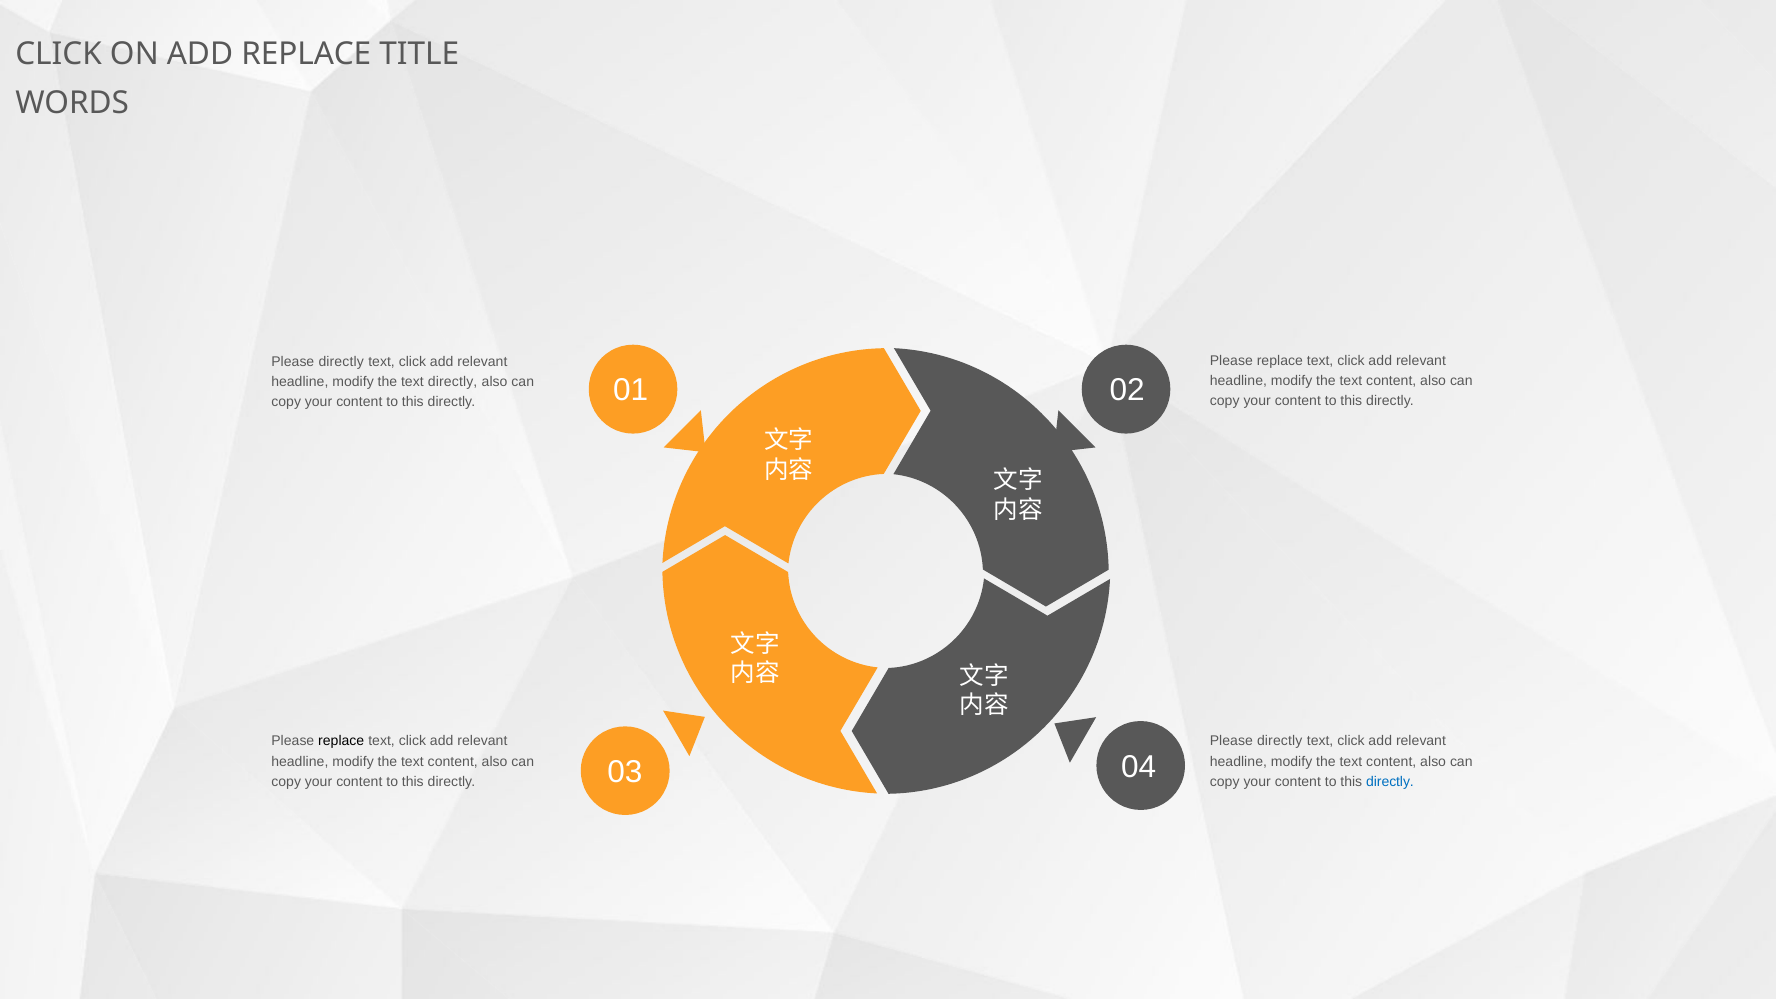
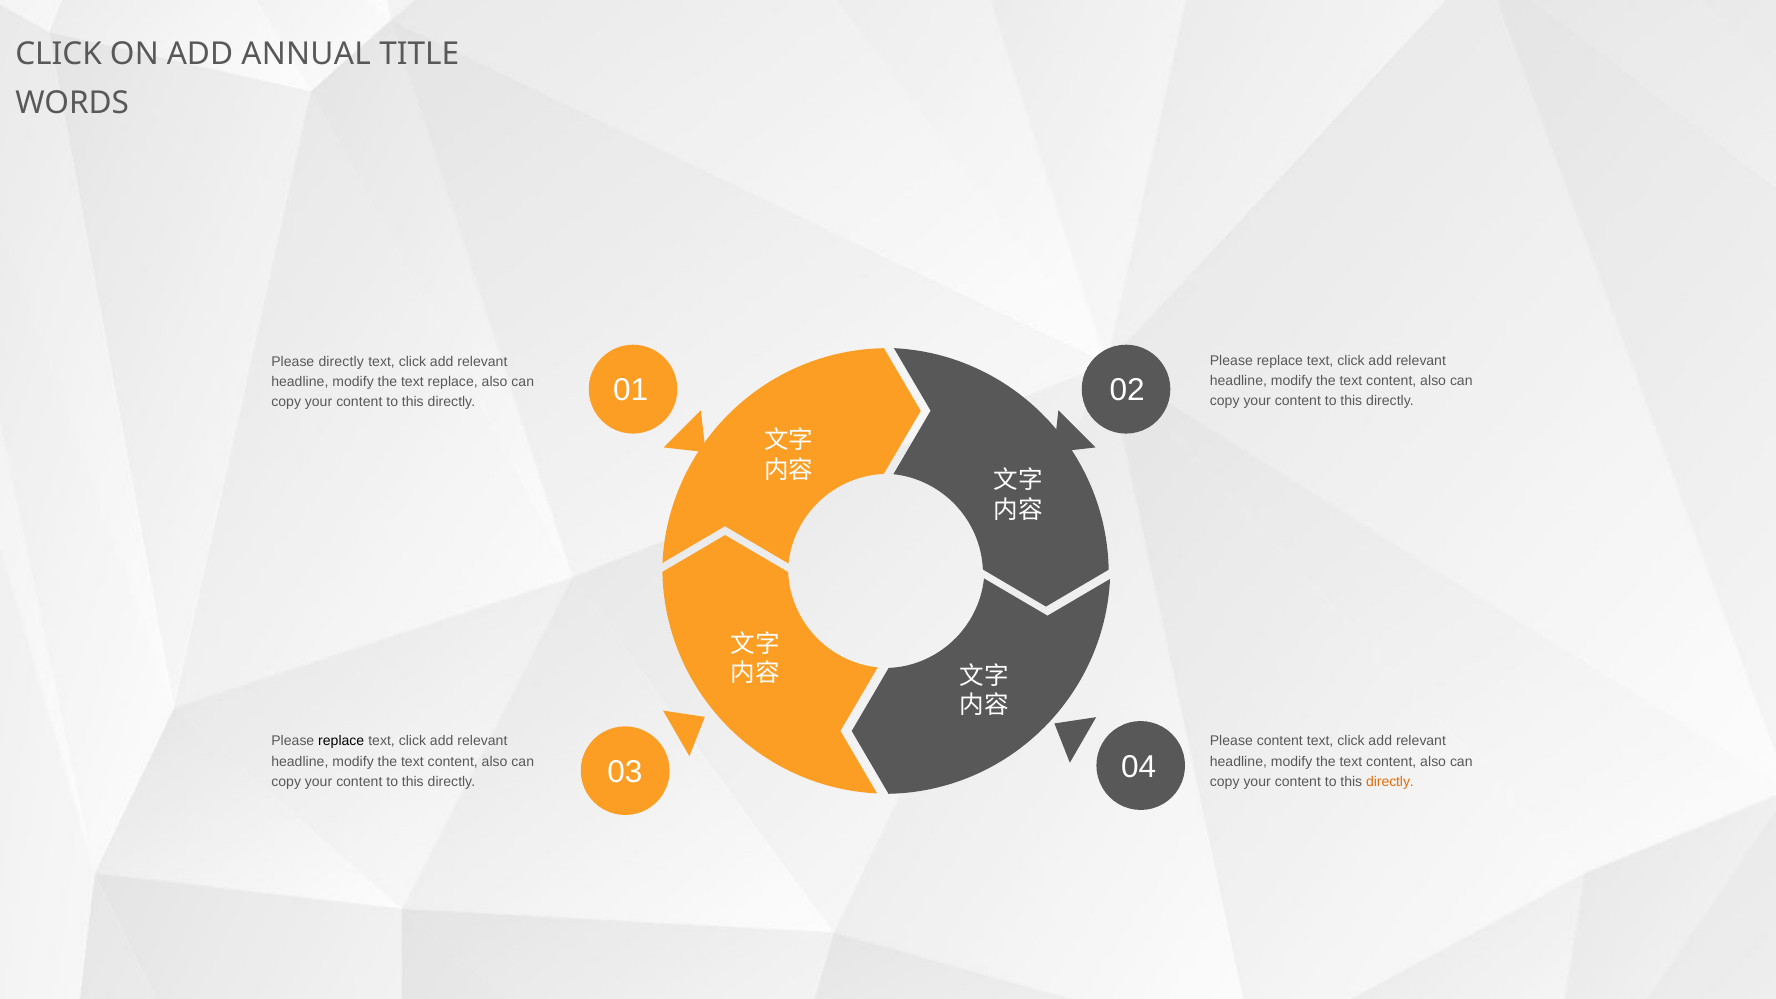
ADD REPLACE: REPLACE -> ANNUAL (306, 54)
text directly: directly -> replace (453, 382)
directly: directly -> content (1280, 741)
directly colour: blue -> orange (1390, 782)
